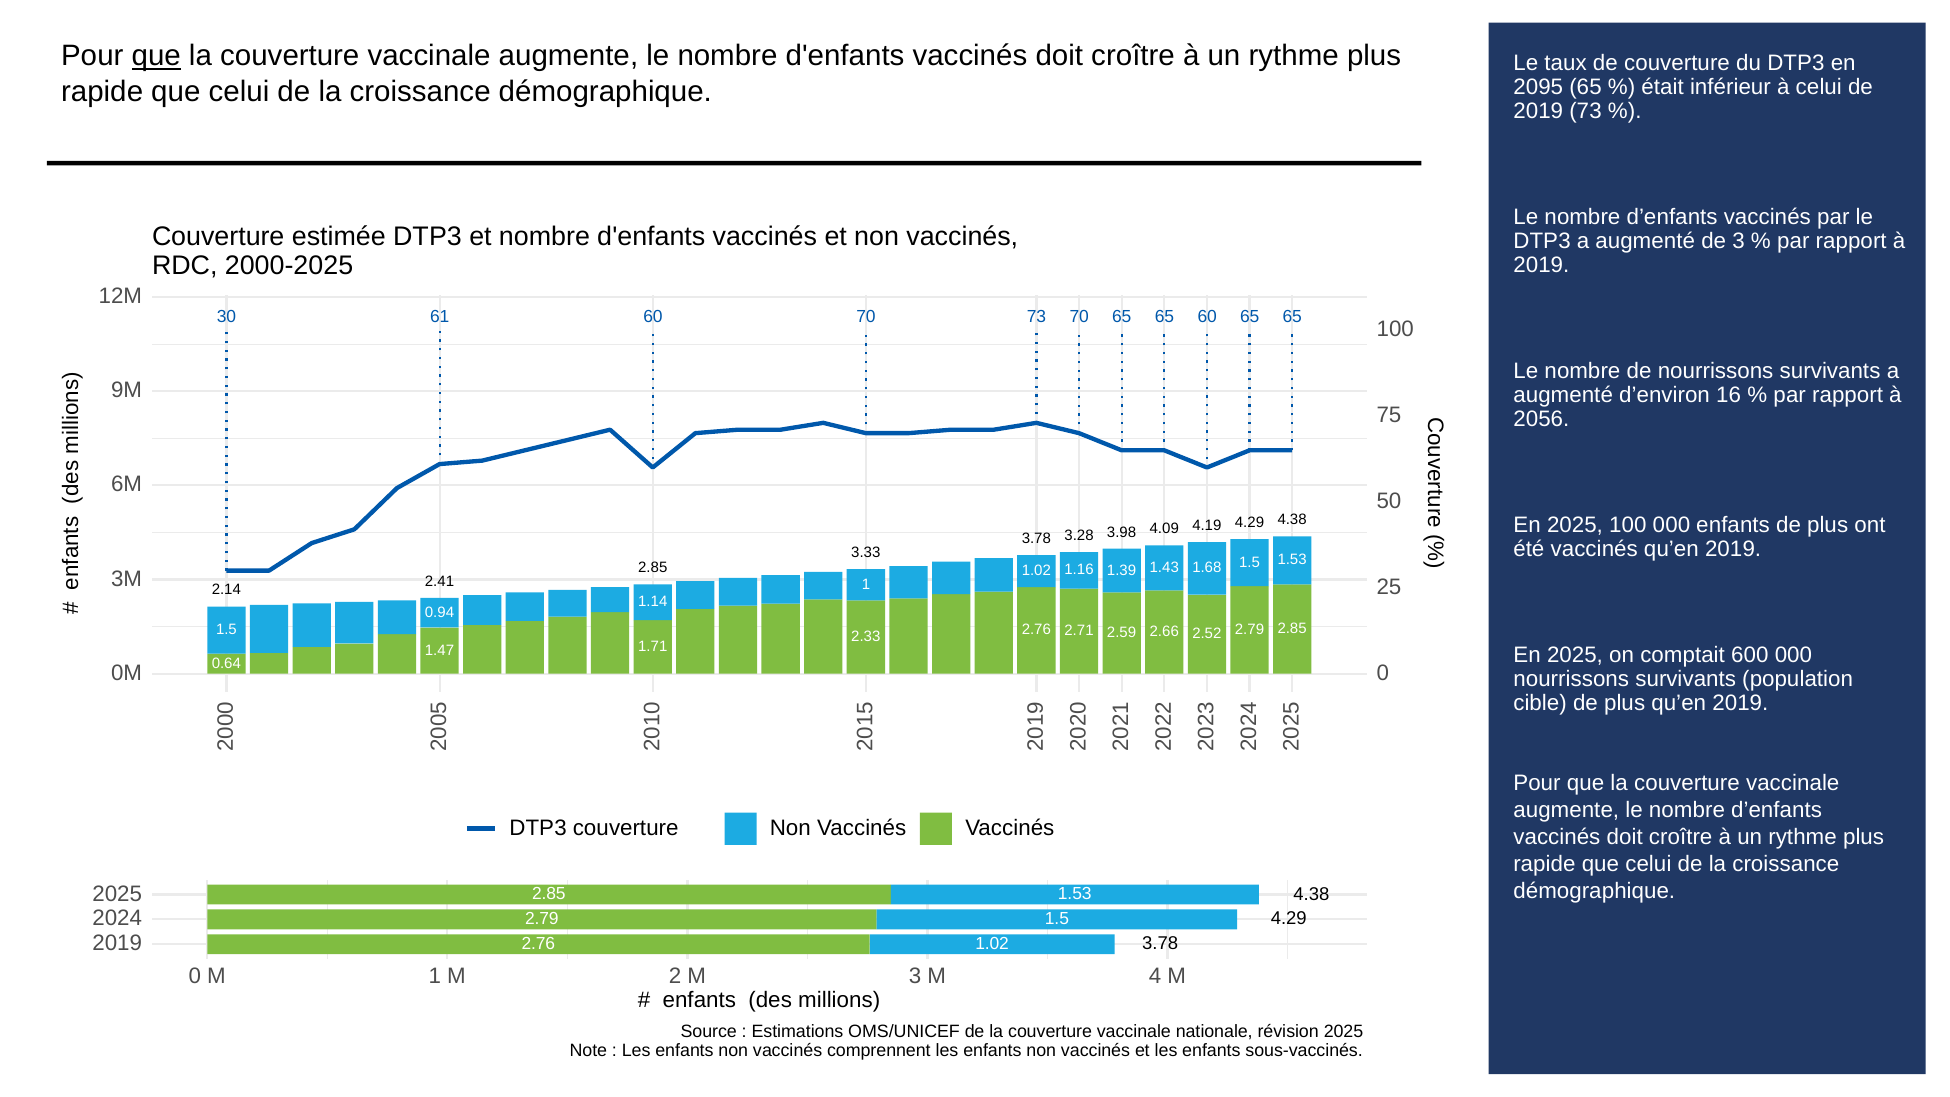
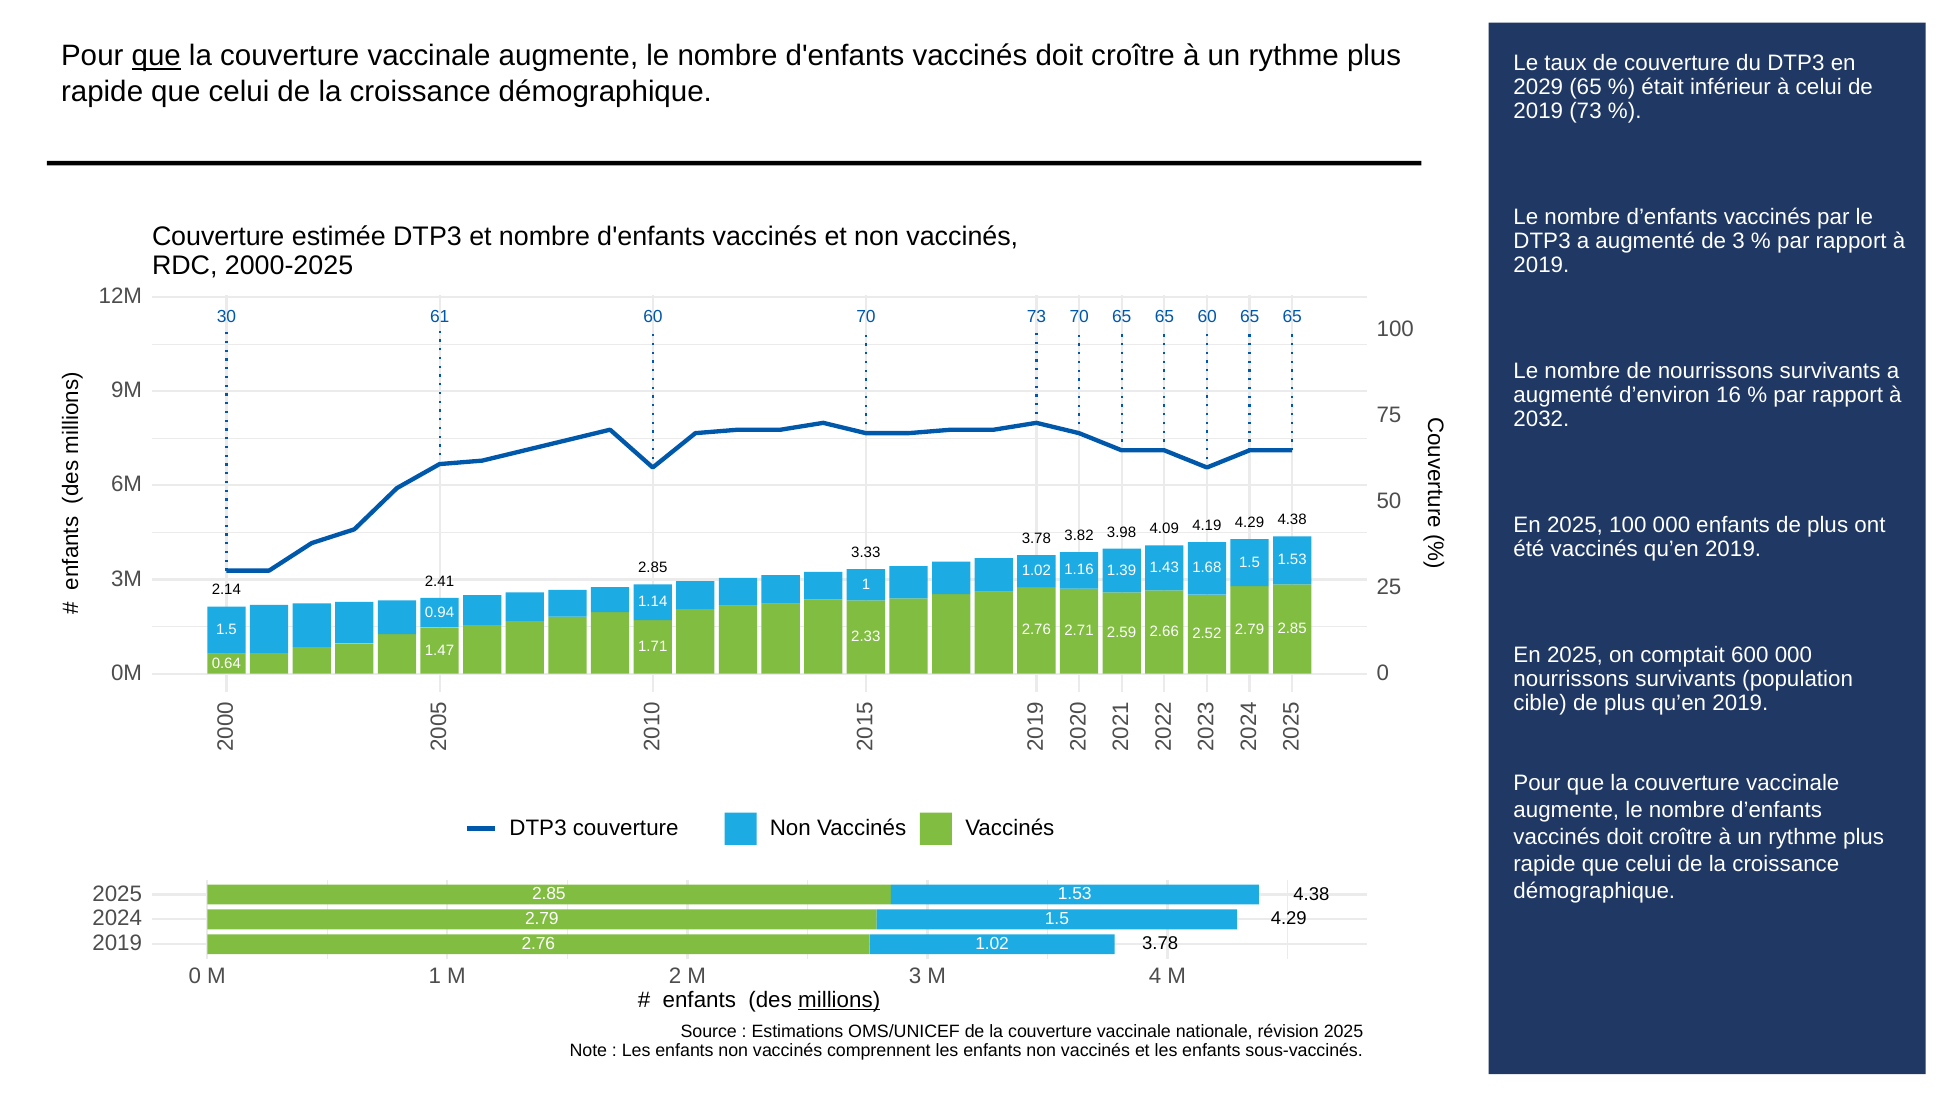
2095: 2095 -> 2029 (1538, 87)
2056: 2056 -> 2032 (1541, 419)
3.28: 3.28 -> 3.82 (1079, 535)
millions underline: none -> present (839, 1000)
